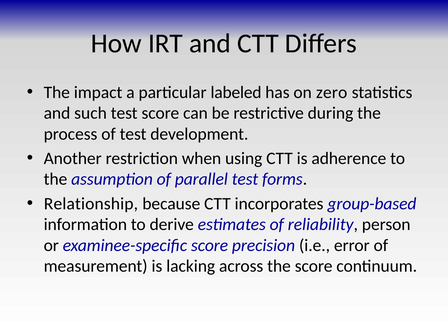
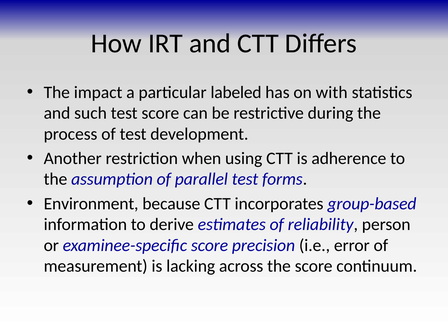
zero: zero -> with (332, 92)
Relationship: Relationship -> Environment (91, 204)
